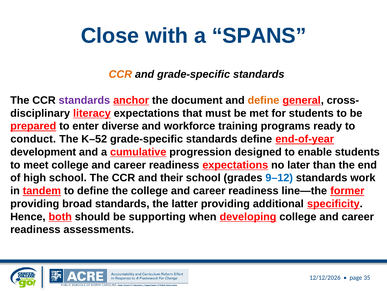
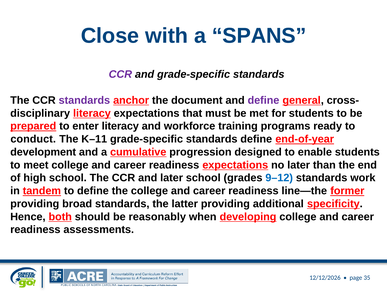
CCR colour: orange -> purple (120, 74)
define colour: orange -> purple (263, 100)
enter diverse: diverse -> literacy (120, 126)
K–52: K–52 -> K–11 (94, 139)
and their: their -> later (172, 177)
supporting: supporting -> reasonably (157, 216)
